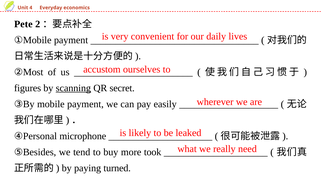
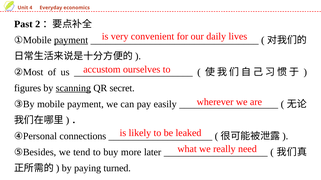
Pete: Pete -> Past (23, 24)
payment underline: none -> present (71, 40)
microphone: microphone -> connections (83, 136)
took: took -> later (153, 153)
